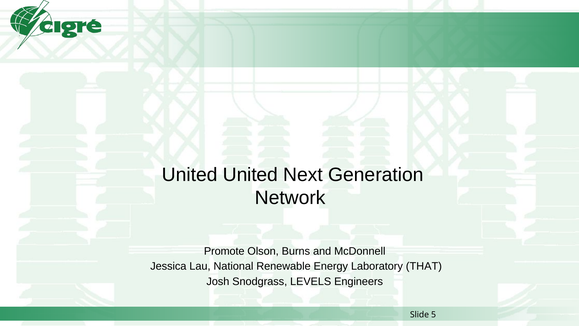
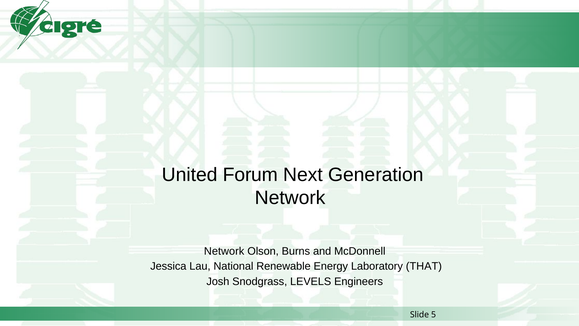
United United: United -> Forum (250, 174)
Promote: Promote -> Network (224, 251)
